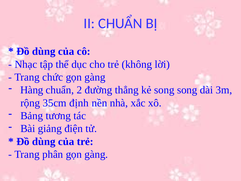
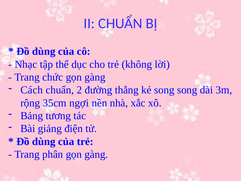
Hàng: Hàng -> Cách (32, 90)
định: định -> ngợi (79, 103)
